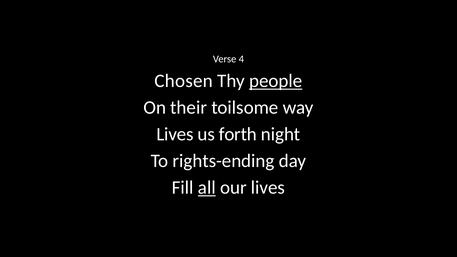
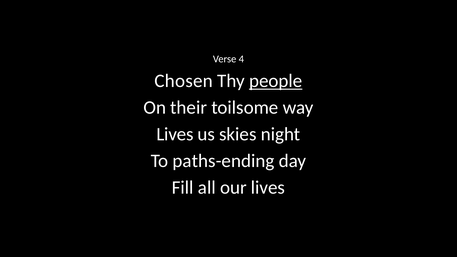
forth: forth -> skies (238, 134)
rights-ending: rights-ending -> paths-ending (224, 161)
all underline: present -> none (207, 188)
